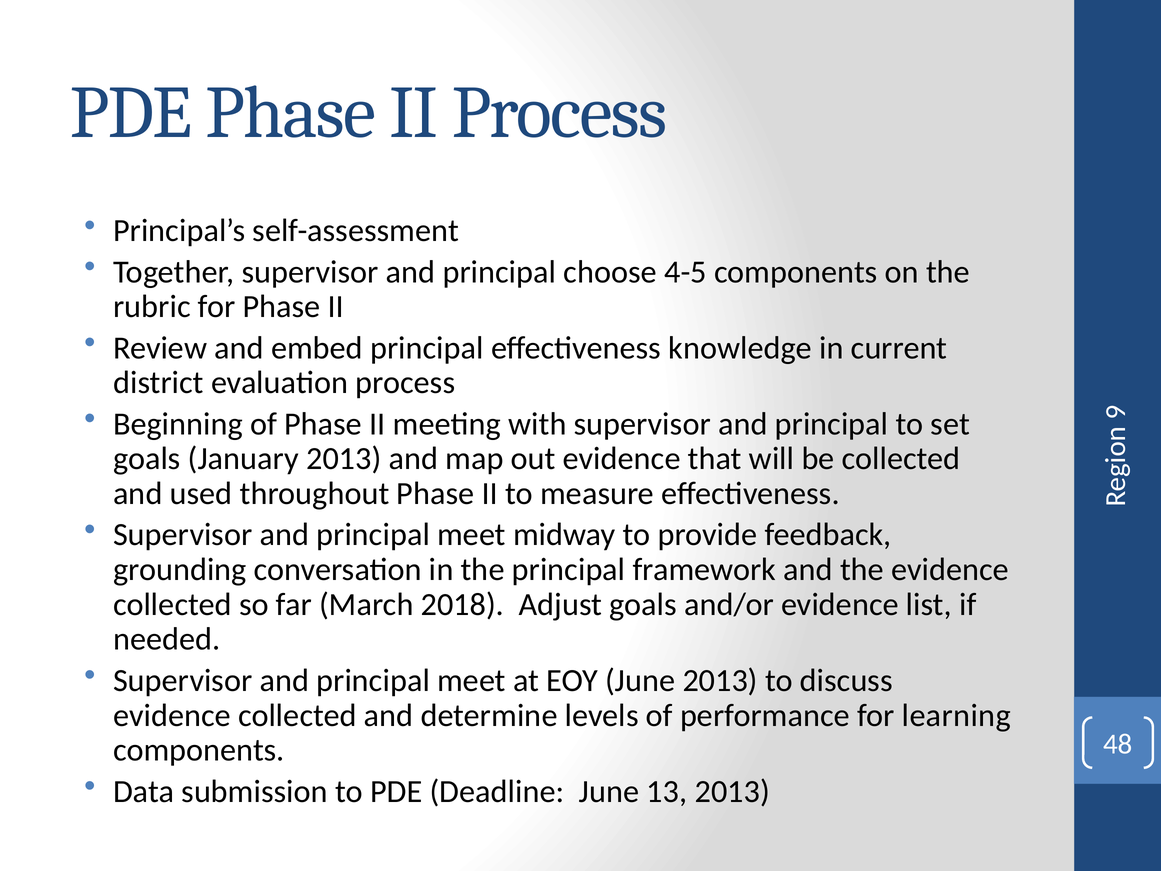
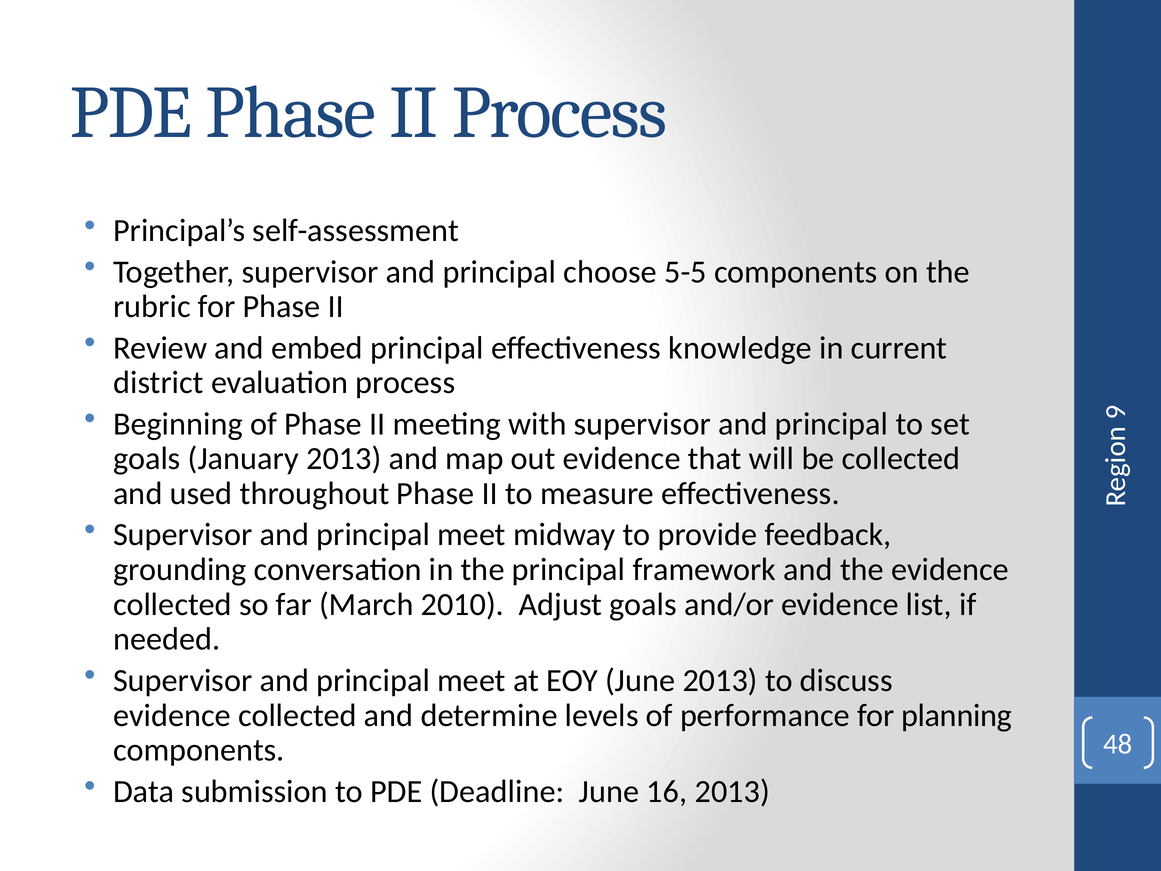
4-5: 4-5 -> 5-5 (685, 272)
2018: 2018 -> 2010 (462, 604)
learning: learning -> planning (957, 715)
13: 13 -> 16 (667, 791)
